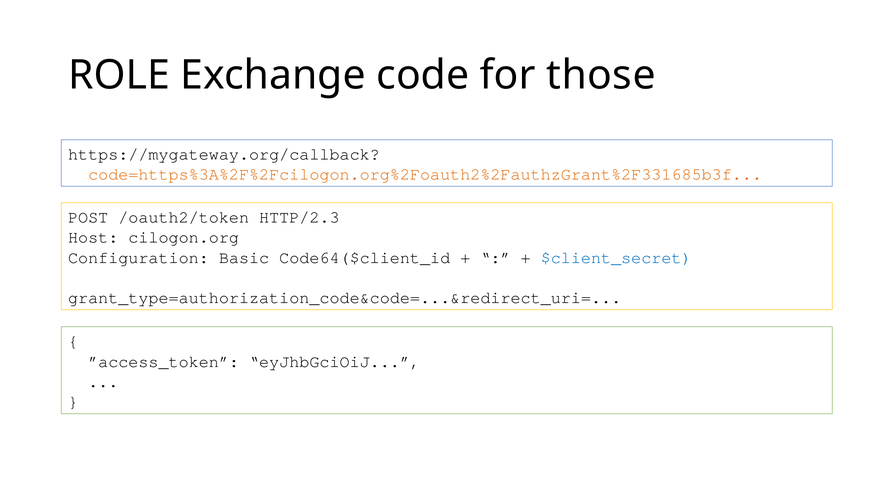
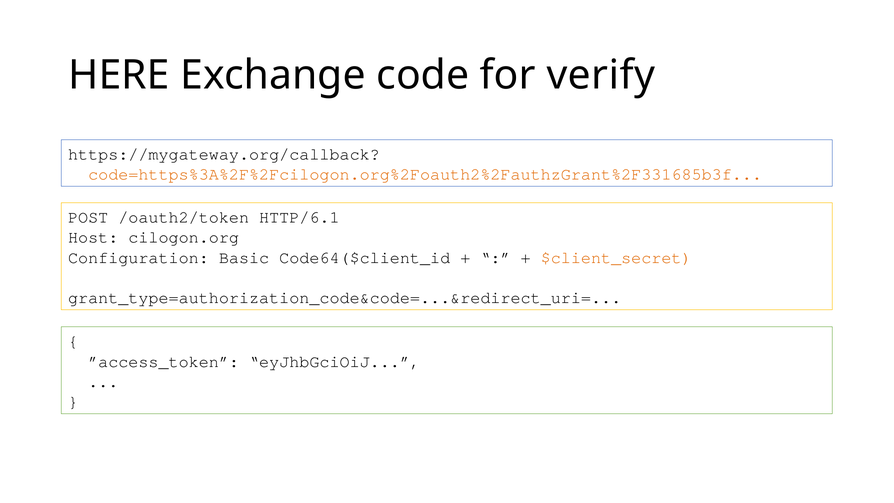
ROLE: ROLE -> HERE (119, 75)
those: those -> verify (601, 75)
HTTP/2.3: HTTP/2.3 -> HTTP/6.1 (299, 217)
$client_secret colour: blue -> orange (616, 257)
